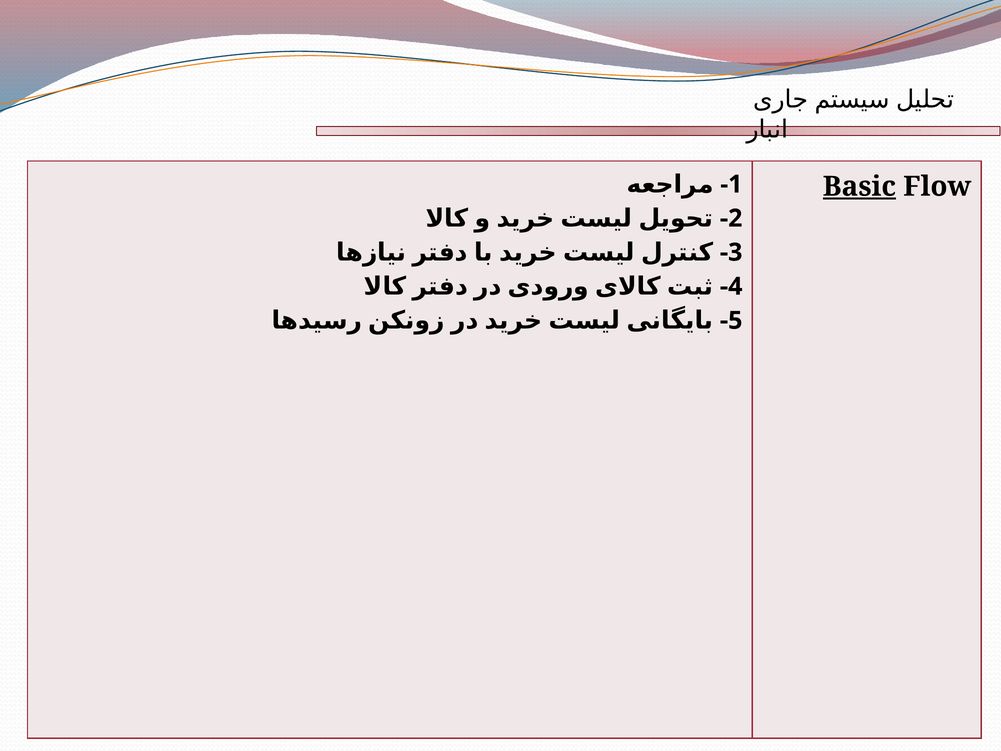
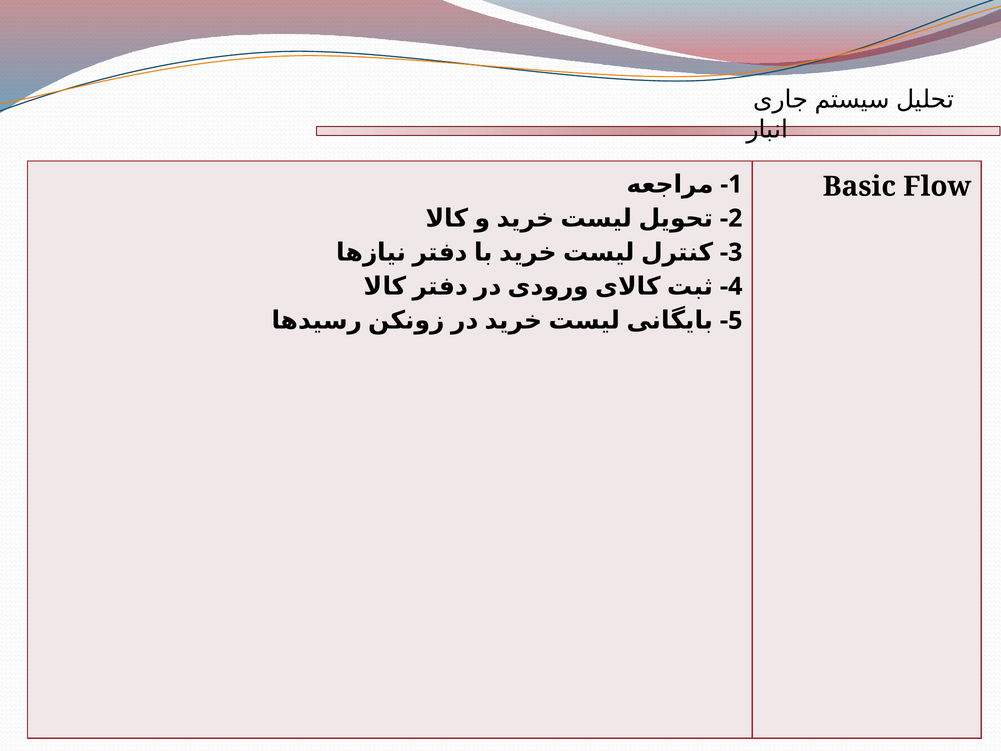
Basic underline: present -> none (859, 186)
